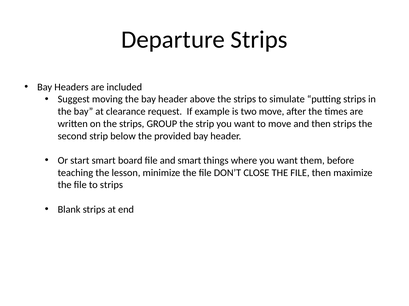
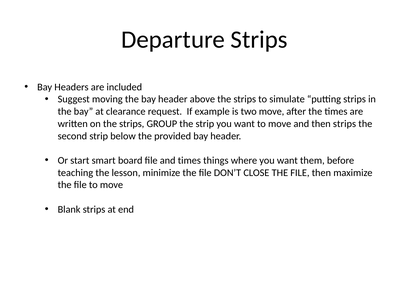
and smart: smart -> times (189, 161)
file to strips: strips -> move (112, 185)
